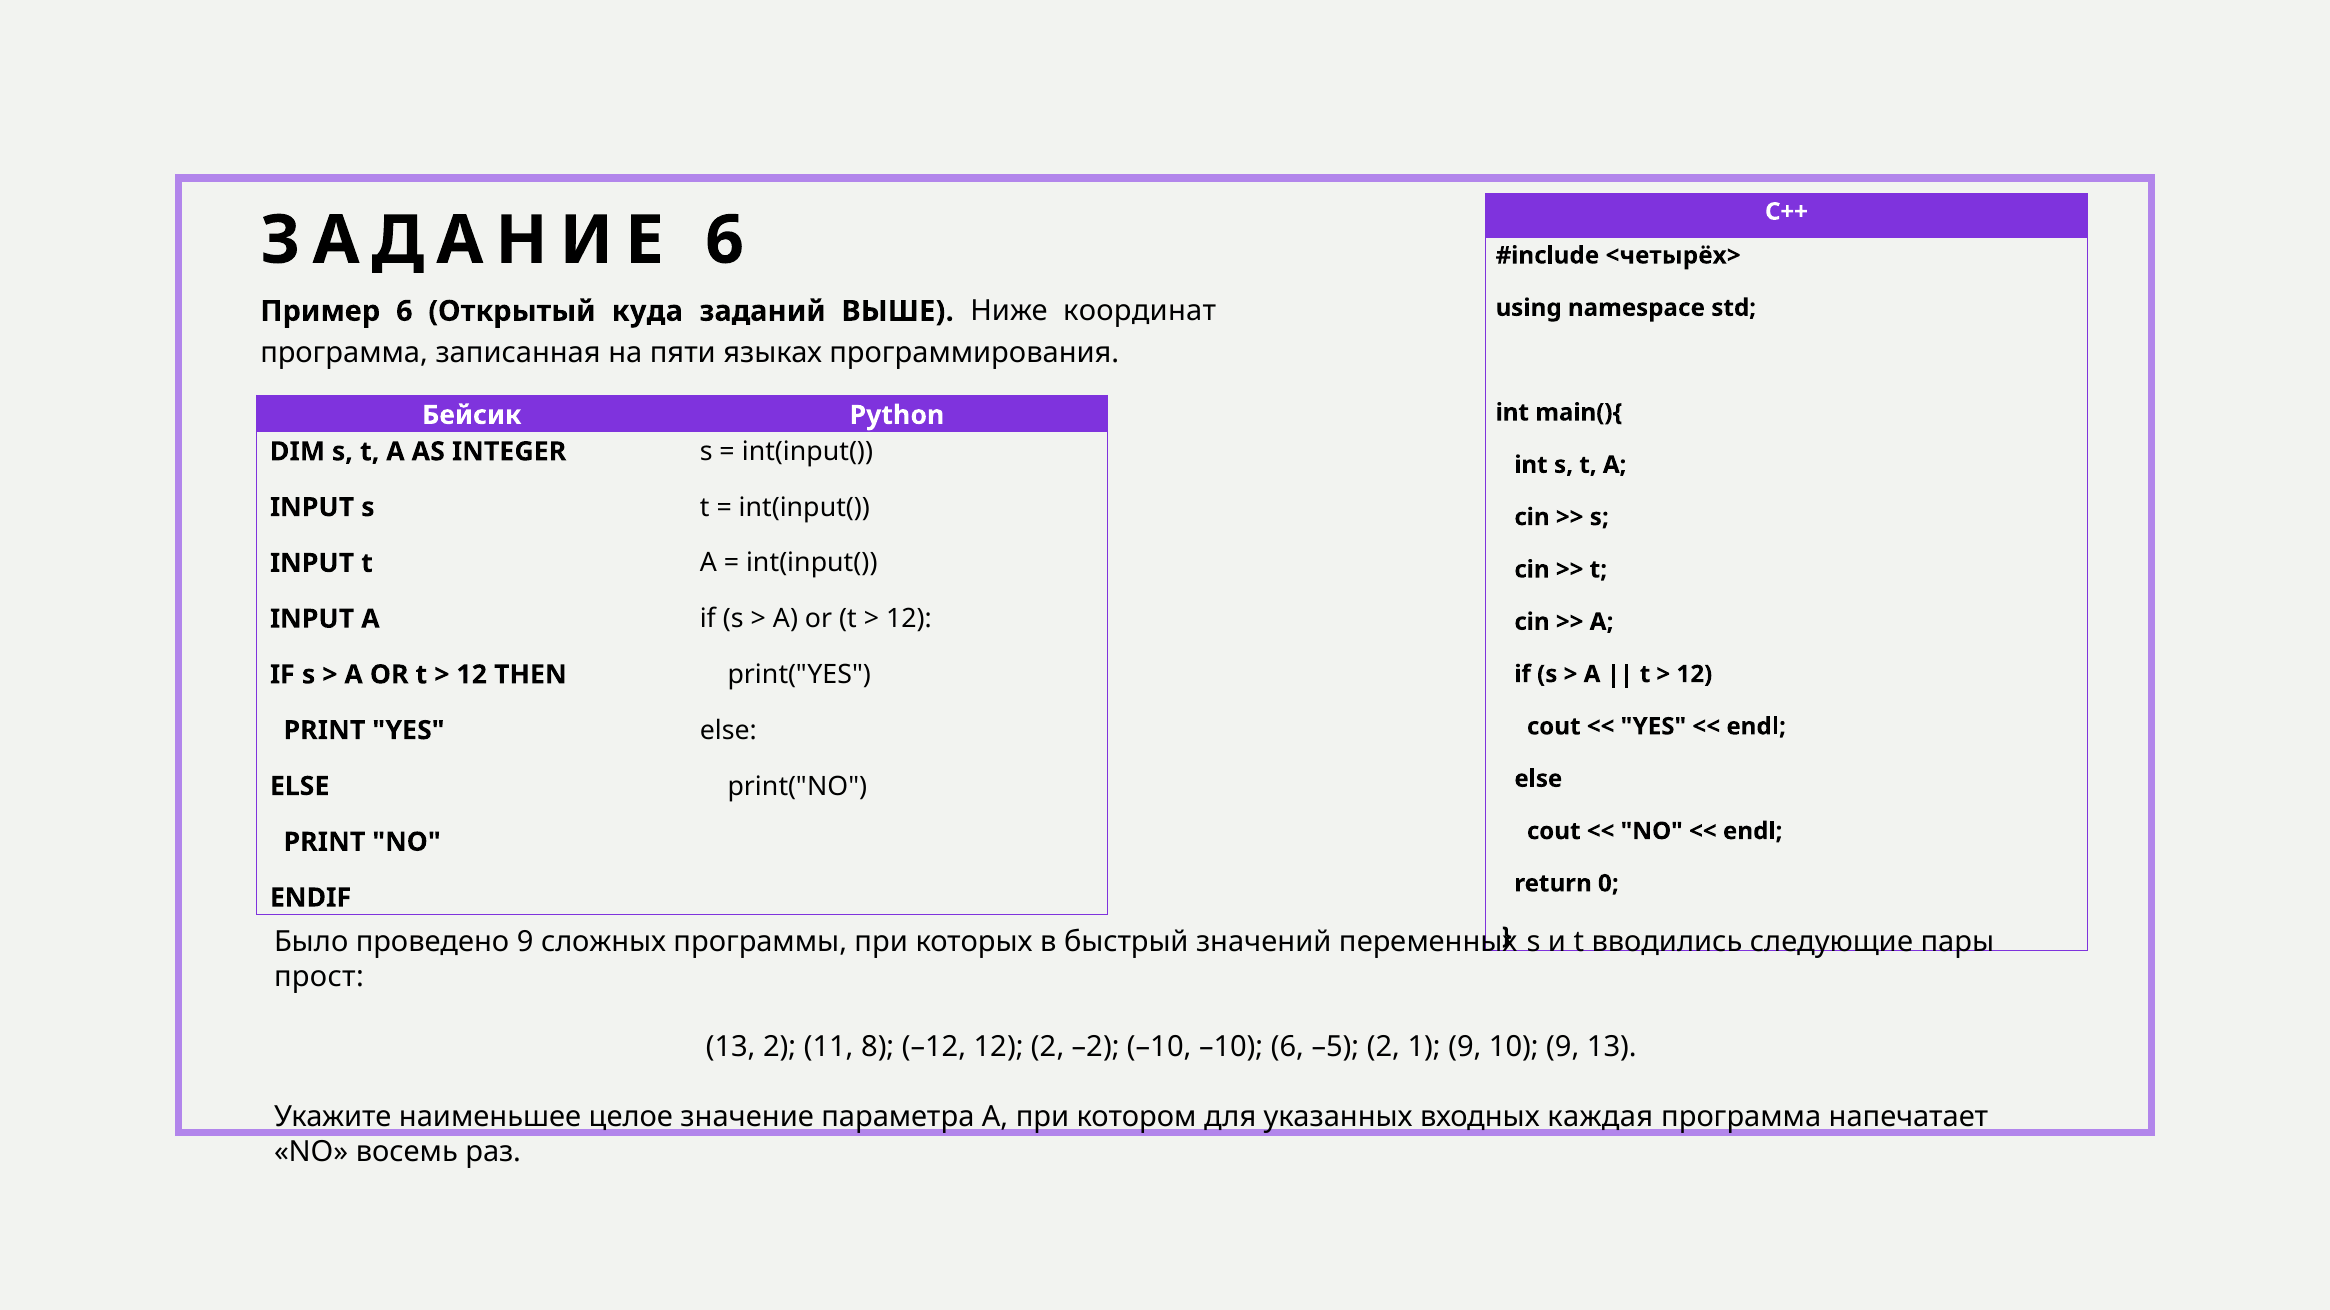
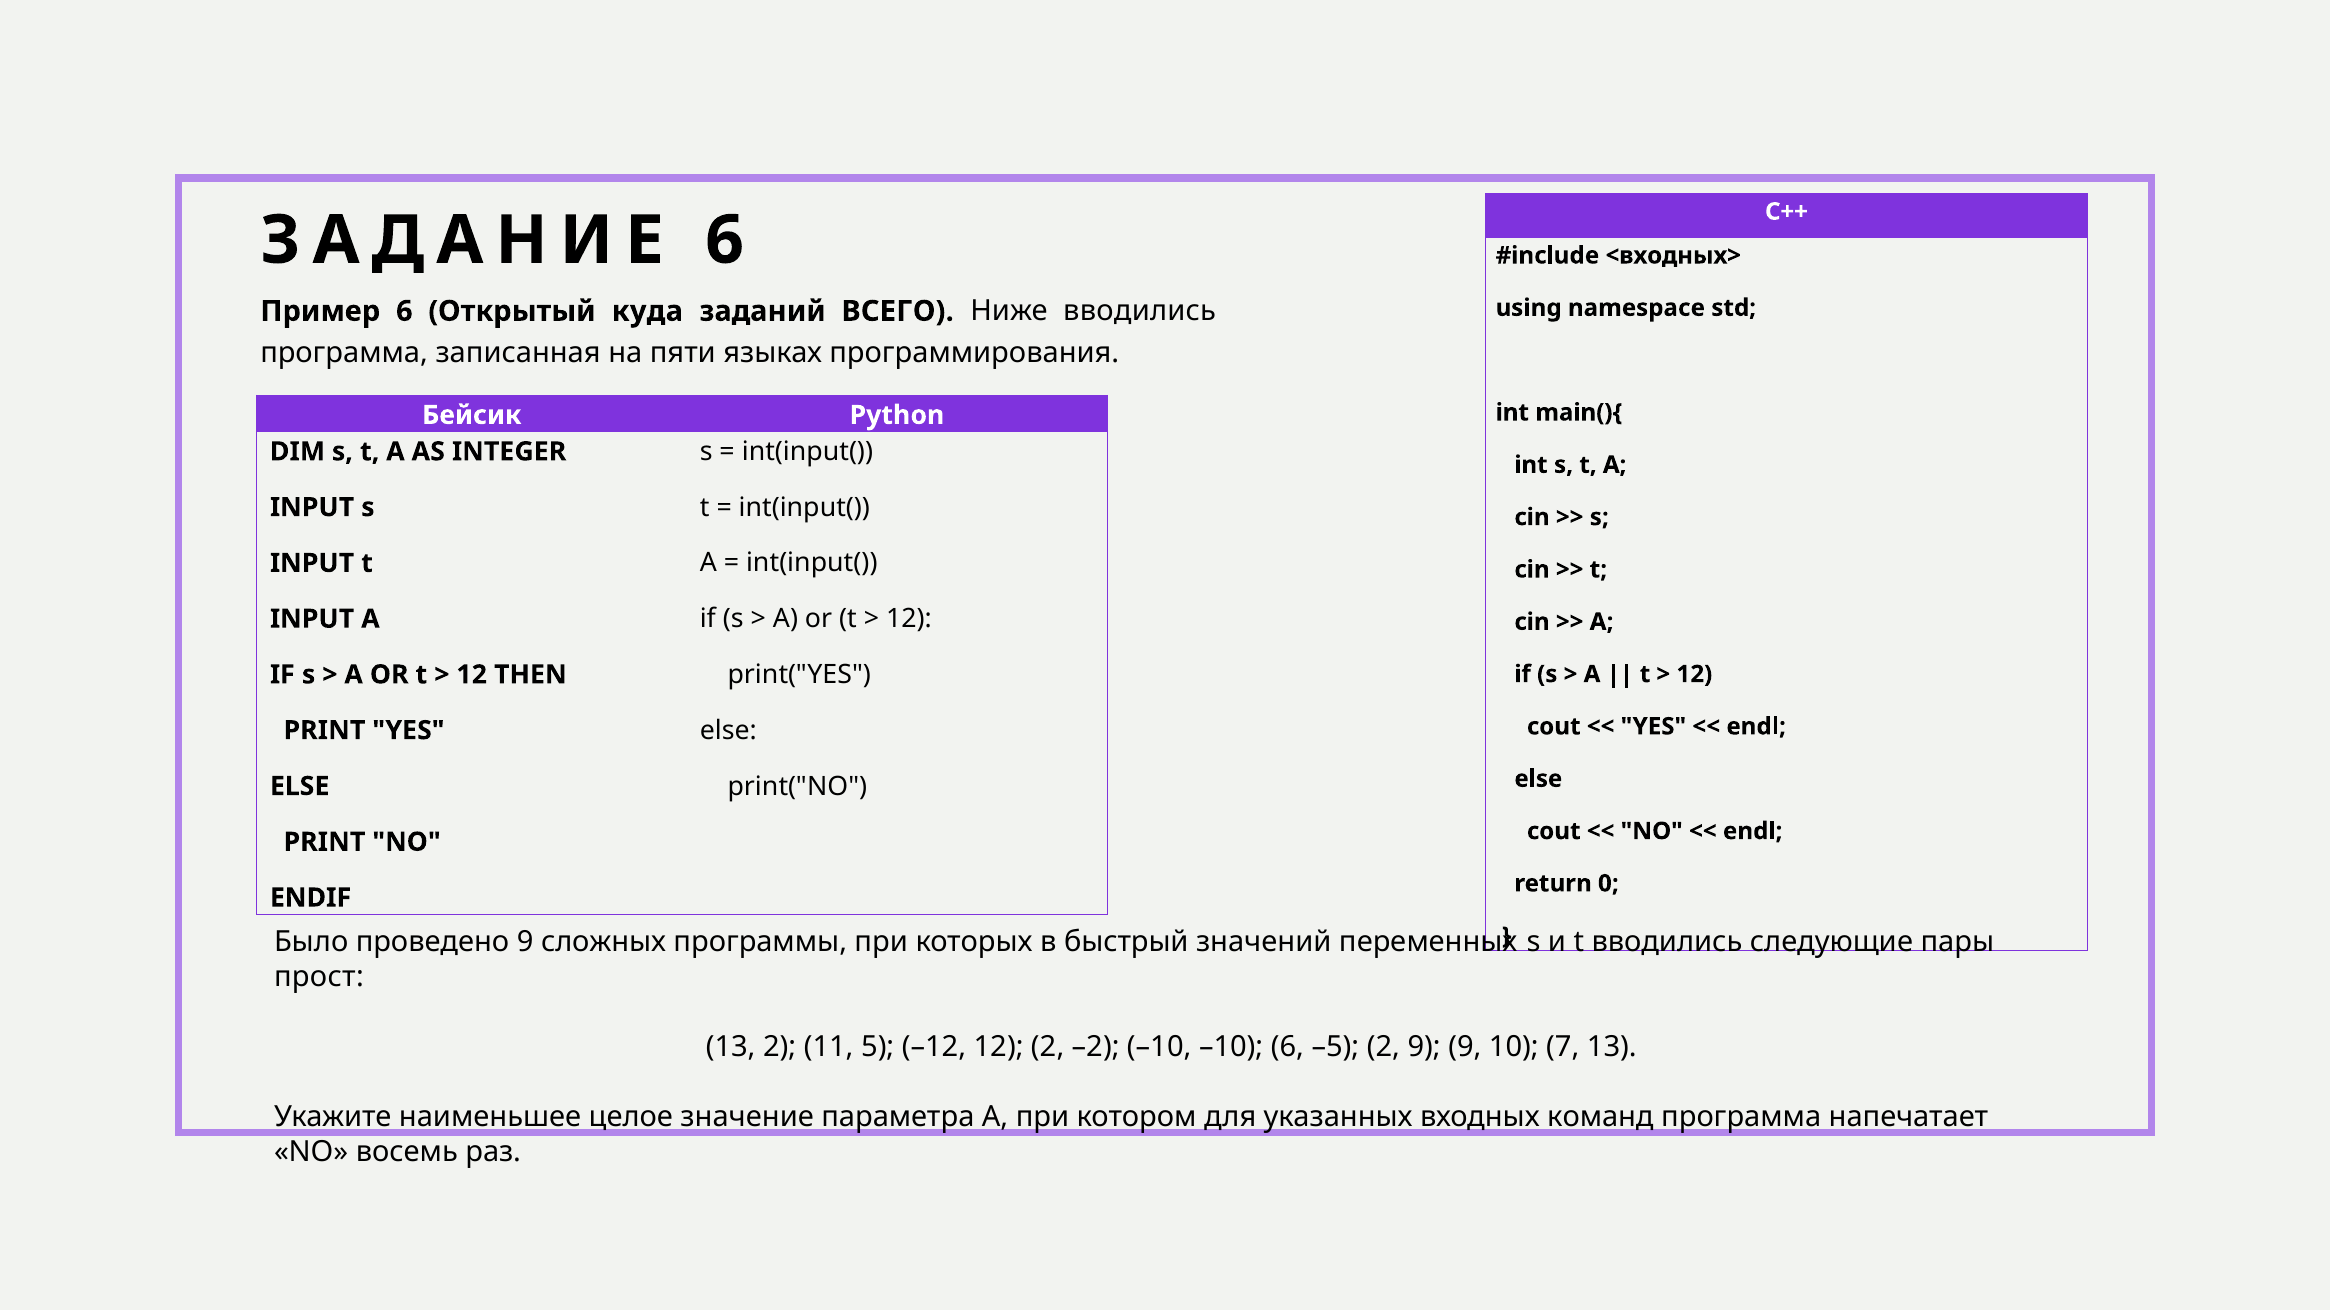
<четырёх>: <четырёх> -> <входных> (1673, 256)
ВЫШЕ: ВЫШЕ -> ВСЕГО (898, 311)
Ниже координат: координат -> вводились (1140, 311)
8: 8 -> 5 (878, 1047)
2 1: 1 -> 9 (1424, 1047)
10 9: 9 -> 7 (1563, 1047)
каждая: каждая -> команд (1600, 1117)
